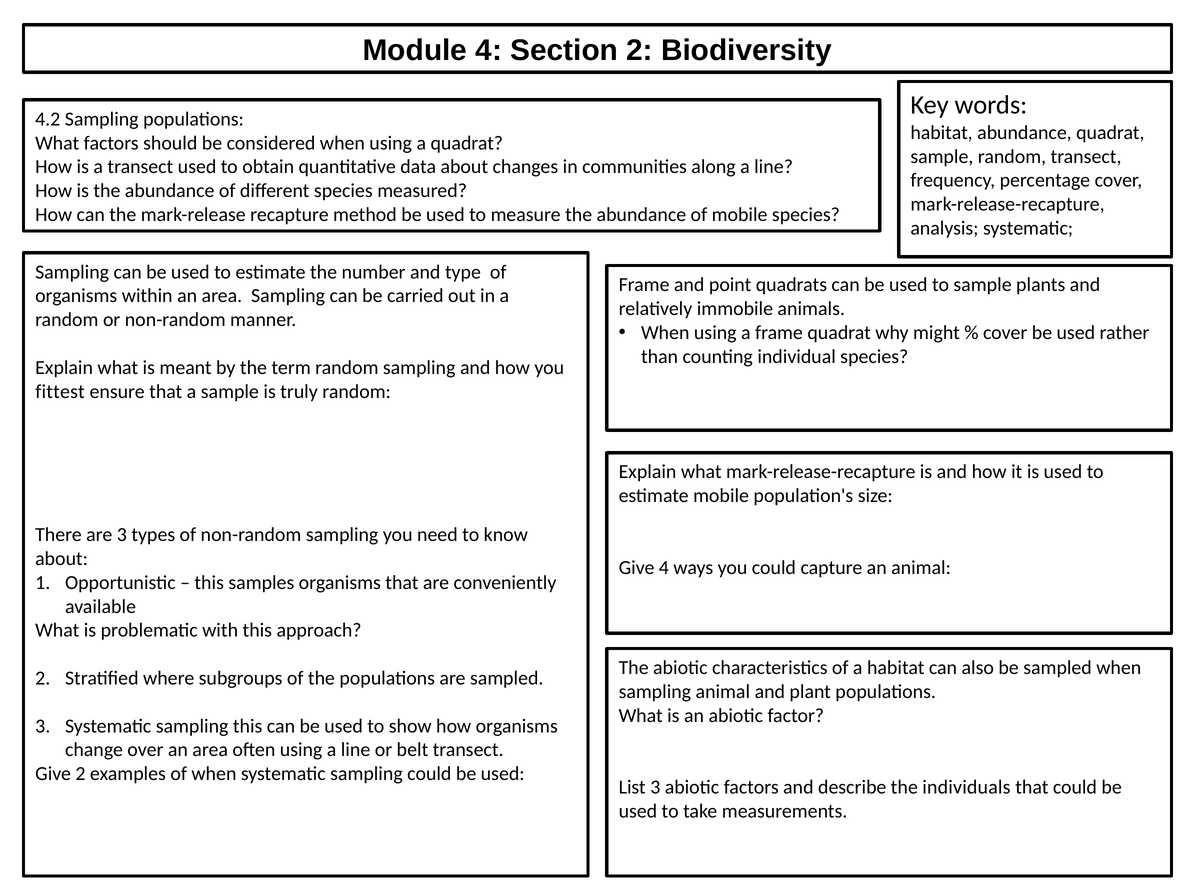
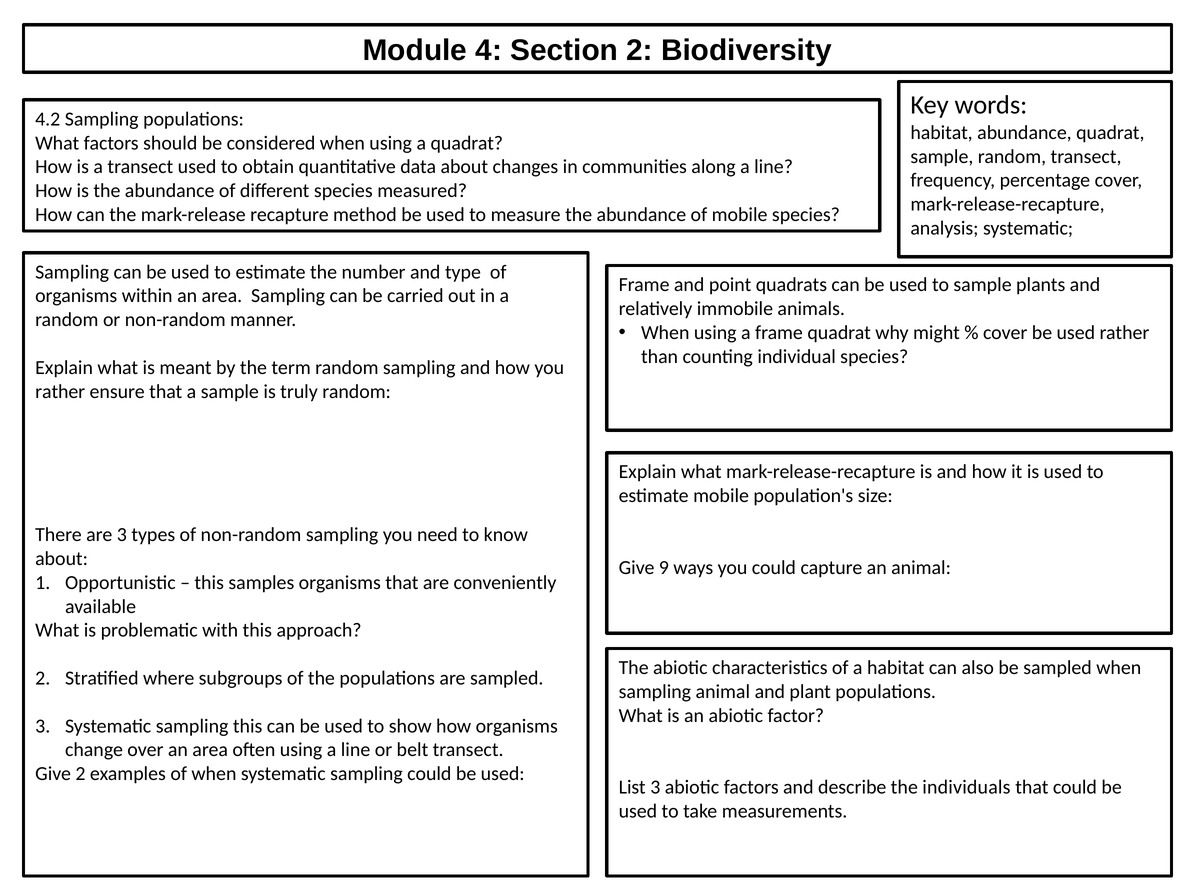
fittest: fittest -> rather (60, 392)
Give 4: 4 -> 9 (664, 568)
